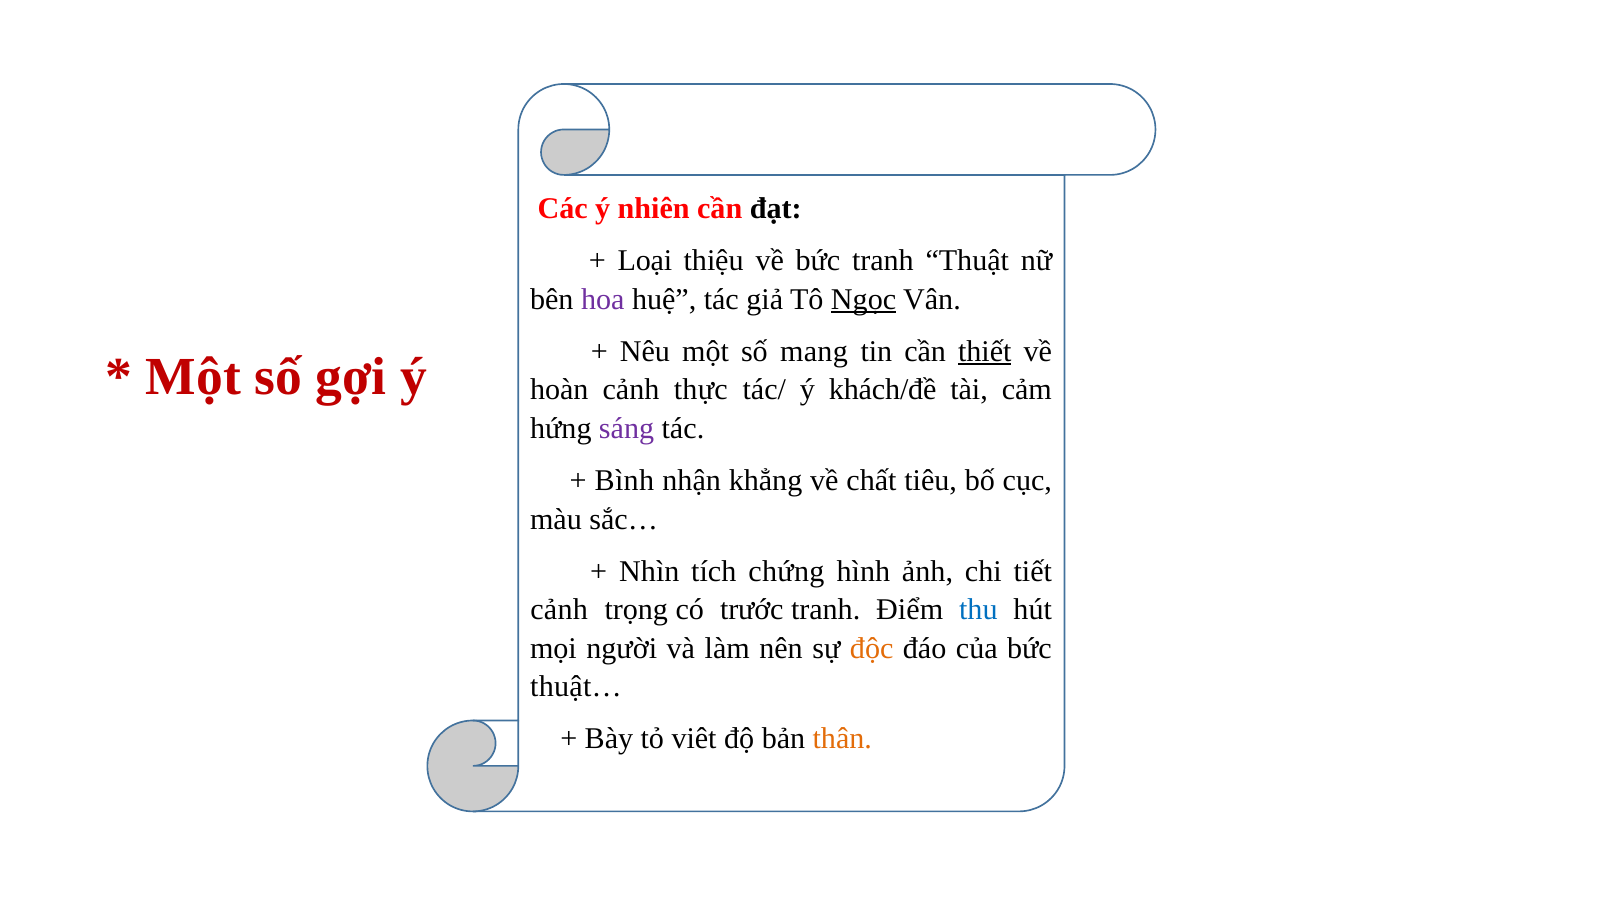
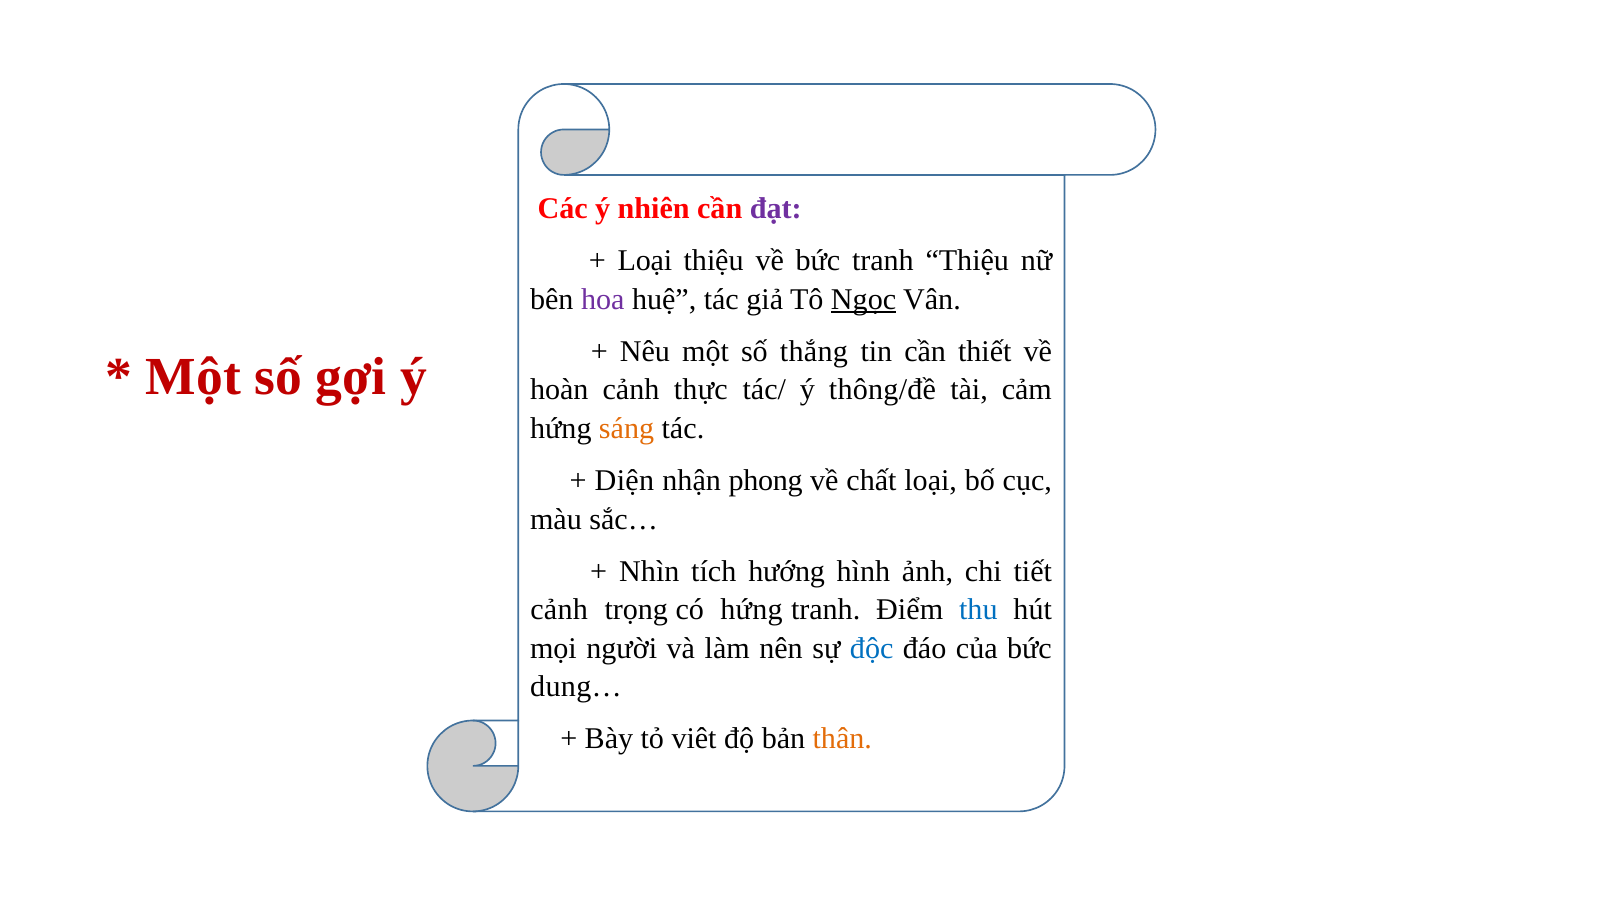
đạt colour: black -> purple (776, 209)
tranh Thuật: Thuật -> Thiệu (967, 261)
mang: mang -> thắng (814, 351)
thiết underline: present -> none (985, 351)
khách/đề: khách/đề -> thông/đề (882, 390)
sáng colour: purple -> orange (627, 429)
Bình: Bình -> Diện (624, 481)
khẳng: khẳng -> phong (766, 481)
chất tiêu: tiêu -> loại (931, 481)
chứng: chứng -> hướng (787, 571)
có trước: trước -> hứng (752, 610)
độc colour: orange -> blue (872, 649)
thuật…: thuật… -> dung… (576, 687)
